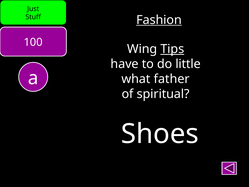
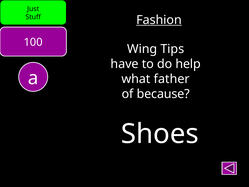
Tips underline: present -> none (172, 49)
little: little -> help (188, 64)
spiritual: spiritual -> because (163, 94)
